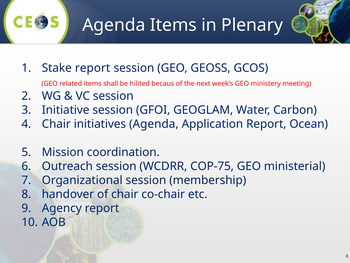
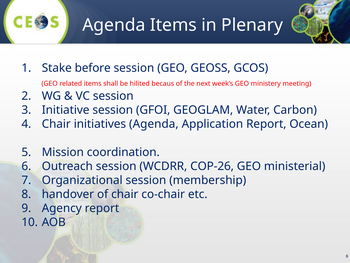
Stake report: report -> before (93, 68)
COP-75: COP-75 -> COP-26 (212, 166)
